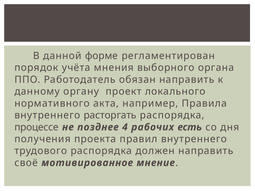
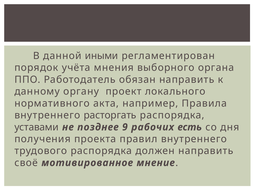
форме: форме -> иными (102, 56)
процессе: процессе -> уставами (37, 127)
4: 4 -> 9 (125, 127)
